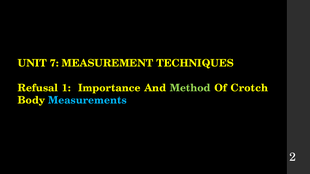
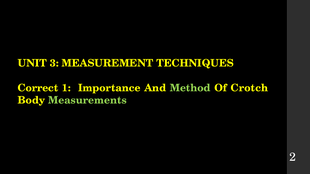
7: 7 -> 3 (54, 63)
Refusal: Refusal -> Correct (38, 88)
Measurements colour: light blue -> light green (87, 101)
